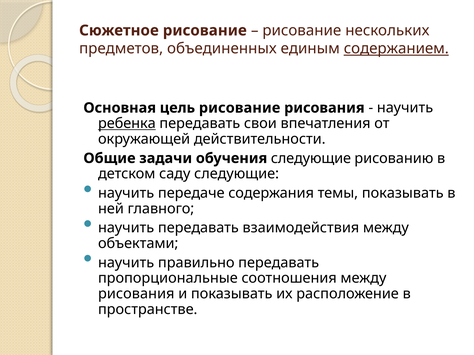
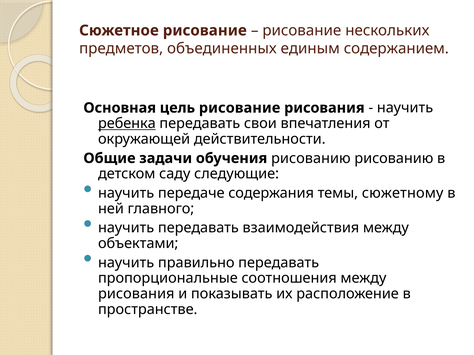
содержанием underline: present -> none (396, 49)
обучения следующие: следующие -> рисованию (311, 158)
темы показывать: показывать -> сюжетному (403, 193)
